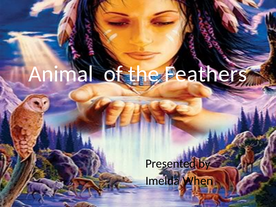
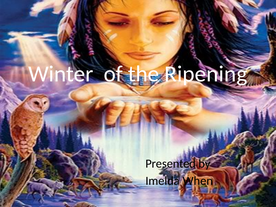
Animal: Animal -> Winter (61, 74)
Feathers: Feathers -> Ripening (206, 74)
